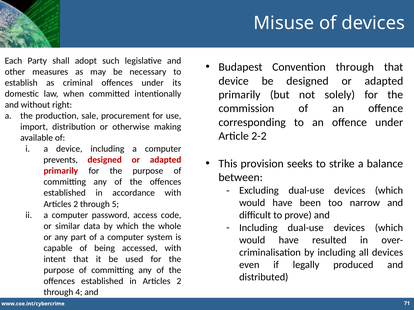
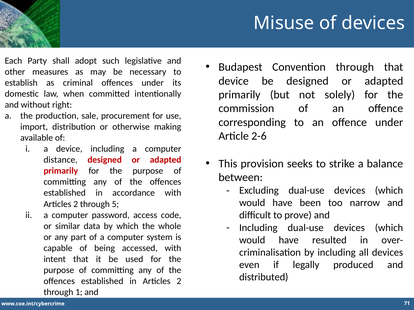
2-2: 2-2 -> 2-6 (259, 136)
prevents: prevents -> distance (61, 160)
4: 4 -> 1 (79, 293)
